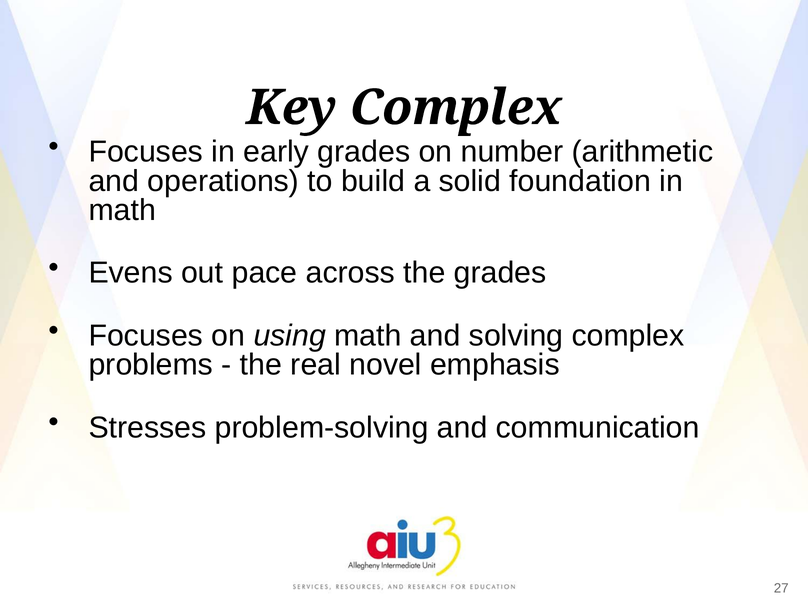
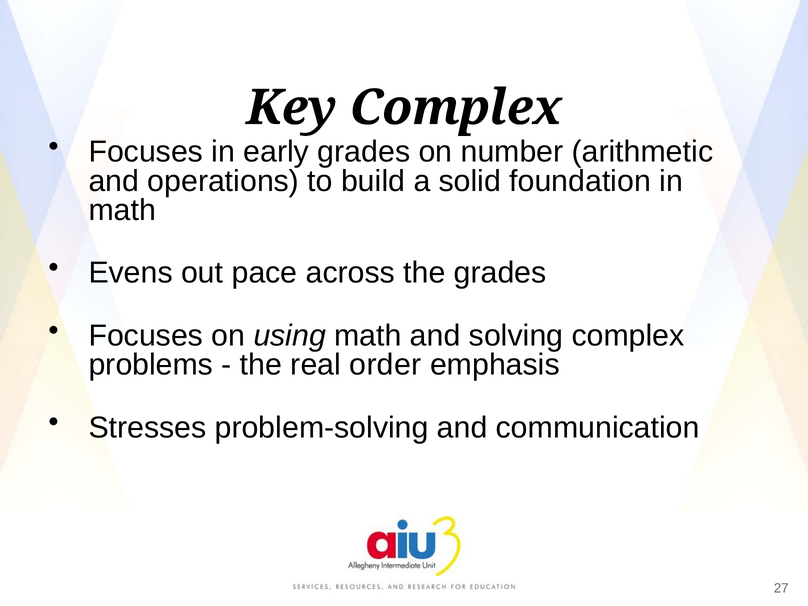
novel: novel -> order (385, 365)
